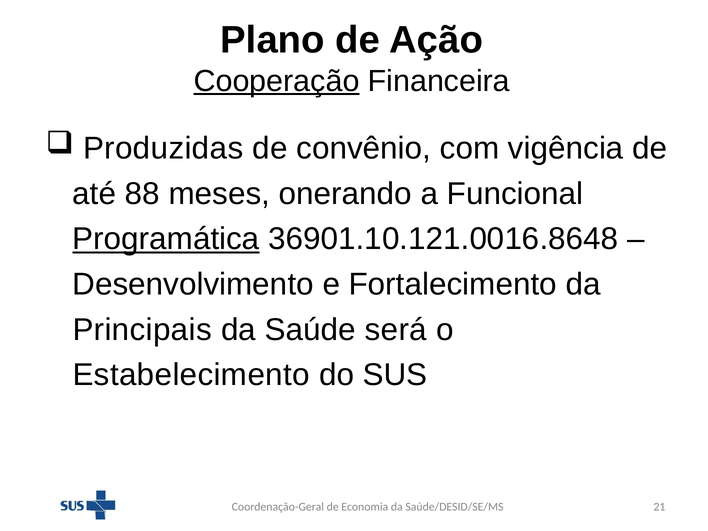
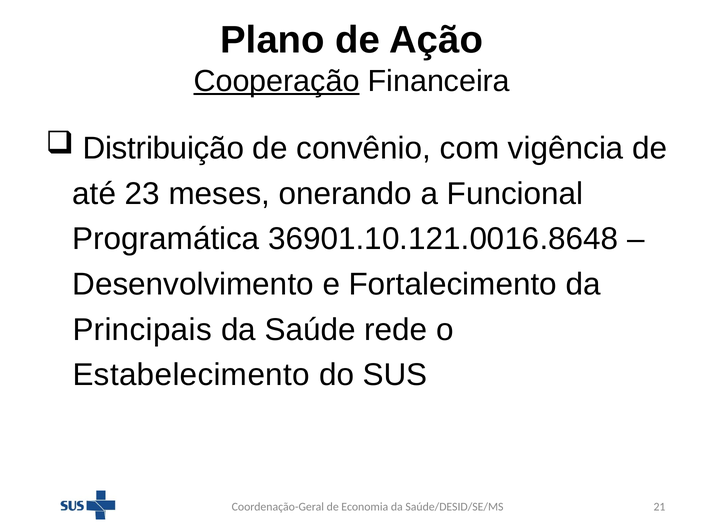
Produzidas: Produzidas -> Distribuição (163, 148)
88: 88 -> 23 (142, 194)
Programática underline: present -> none (166, 239)
será: será -> rede (396, 330)
